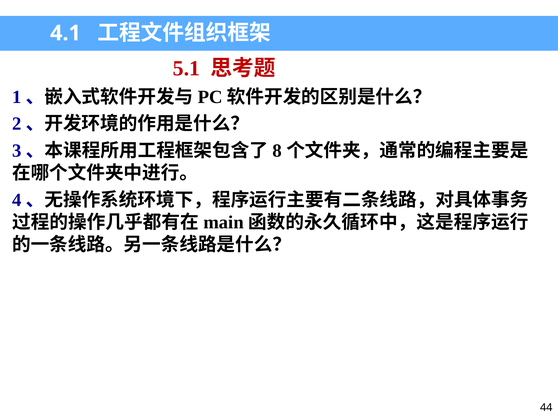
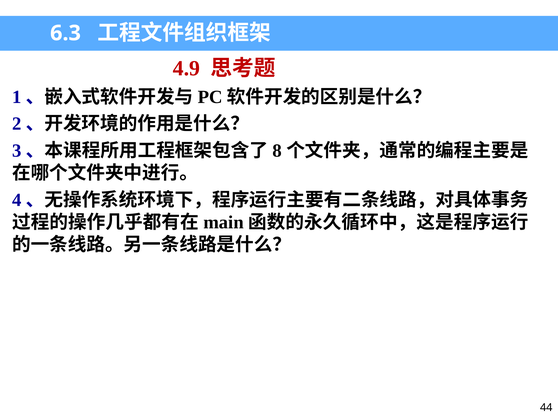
4.1: 4.1 -> 6.3 (65, 33)
5.1: 5.1 -> 4.9 (186, 68)
